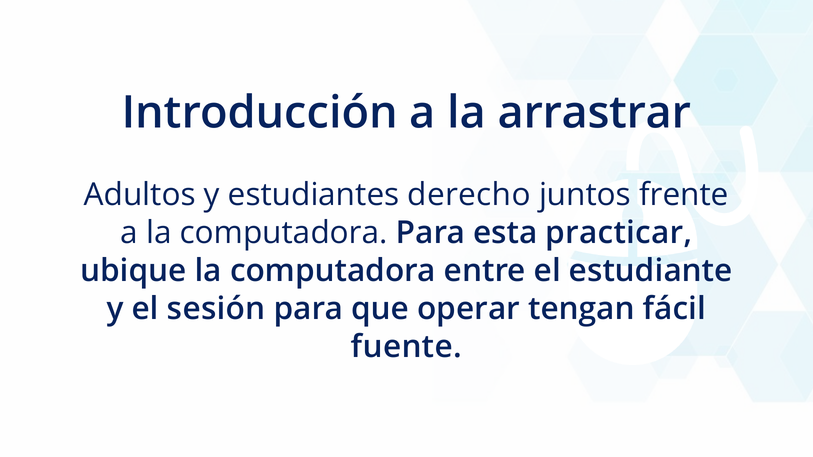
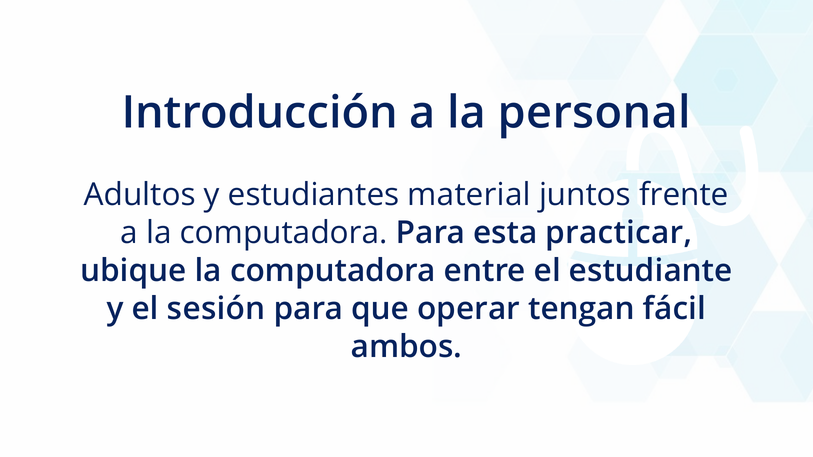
arrastrar: arrastrar -> personal (594, 113)
derecho: derecho -> material (469, 195)
fuente: fuente -> ambos (407, 347)
